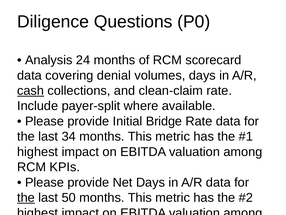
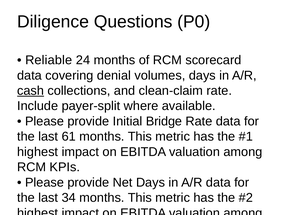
Analysis: Analysis -> Reliable (49, 60)
34: 34 -> 61 (69, 136)
the underline: present -> none (26, 197)
50: 50 -> 34 (69, 197)
